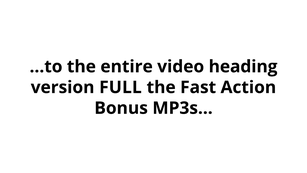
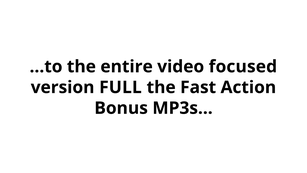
heading: heading -> focused (243, 66)
